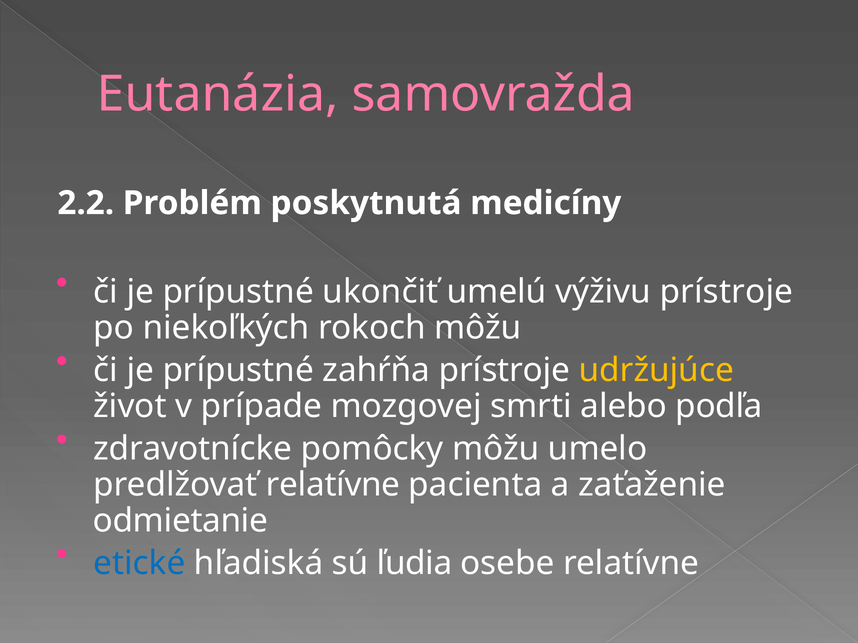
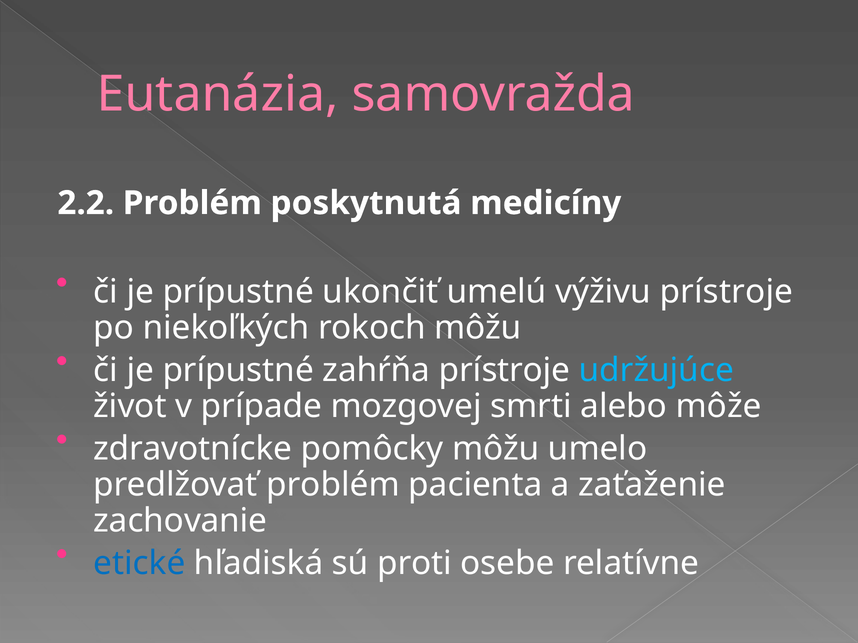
udržujúce colour: yellow -> light blue (656, 371)
podľa: podľa -> môže (719, 407)
predlžovať relatívne: relatívne -> problém (333, 485)
odmietanie: odmietanie -> zachovanie (180, 521)
ľudia: ľudia -> proti (415, 564)
